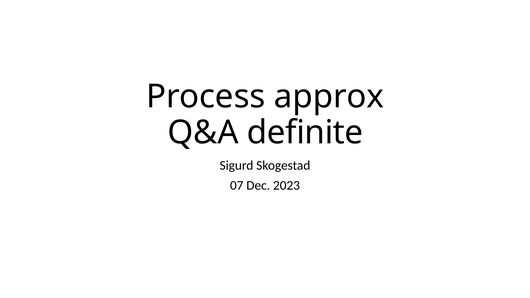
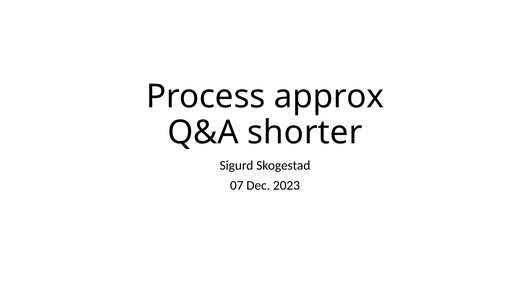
definite: definite -> shorter (305, 132)
